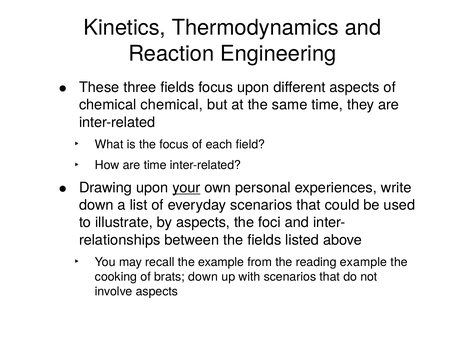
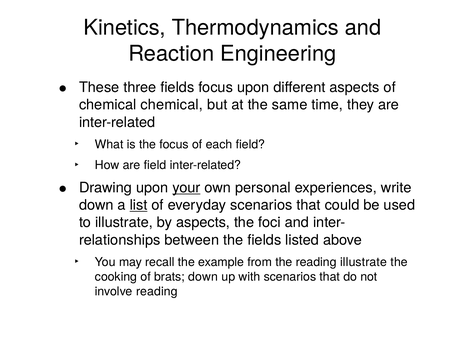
are time: time -> field (155, 166)
list underline: none -> present (139, 206)
reading example: example -> illustrate (364, 263)
involve aspects: aspects -> reading (157, 292)
